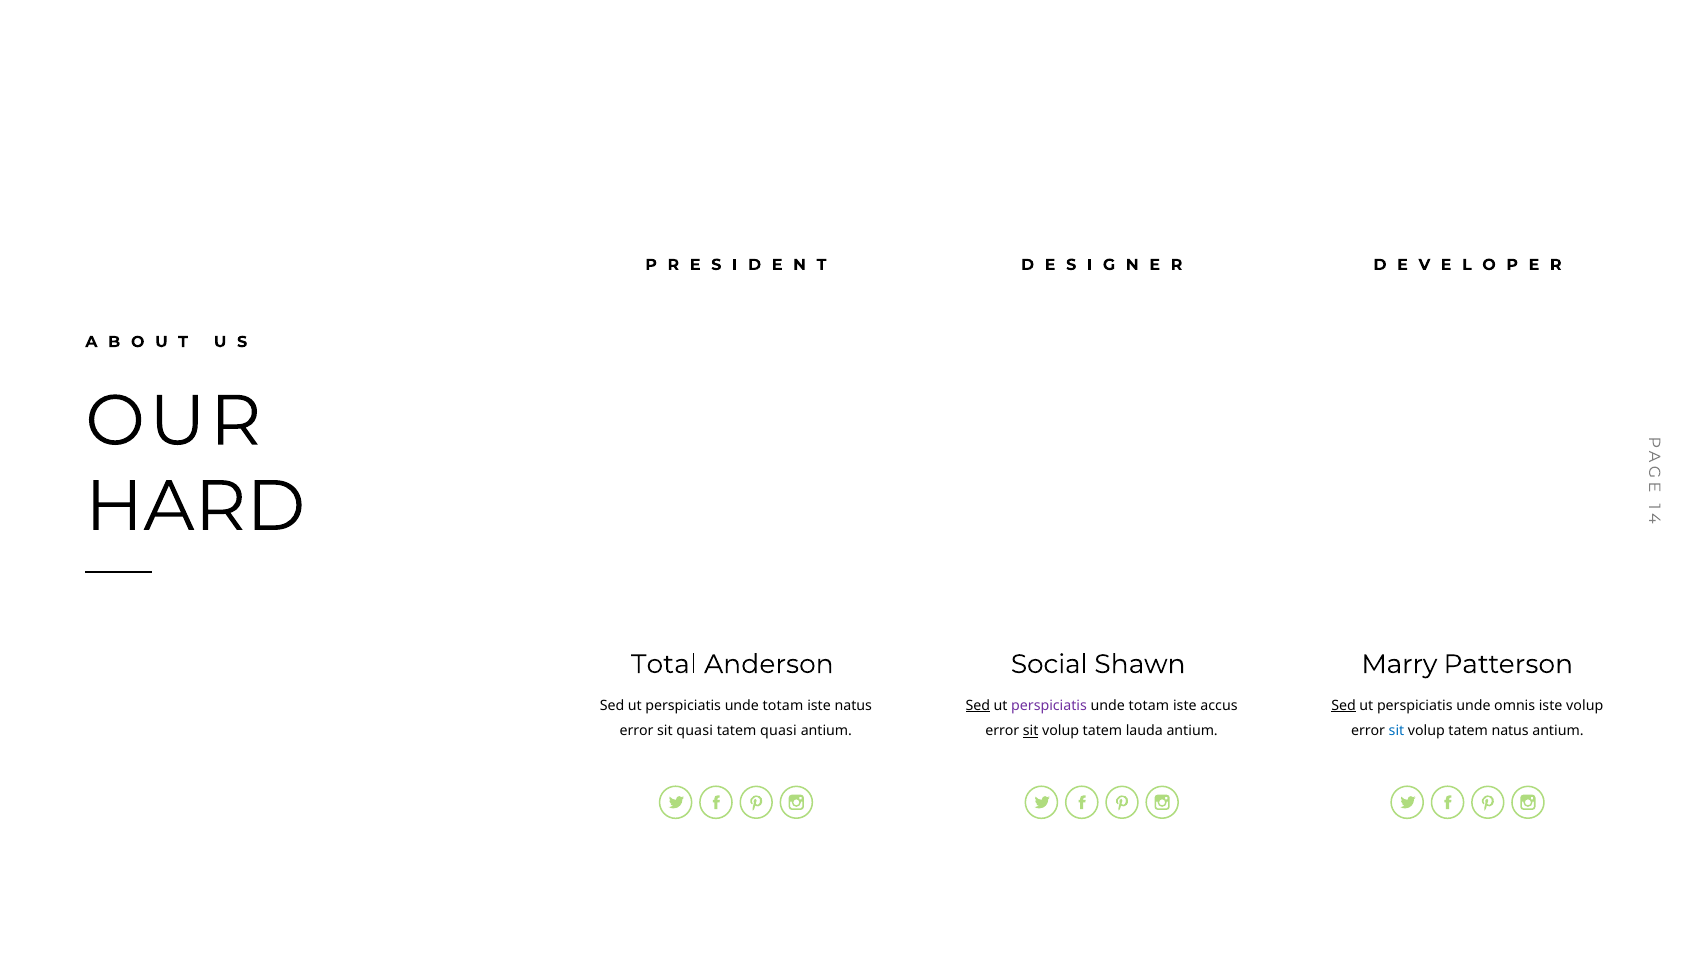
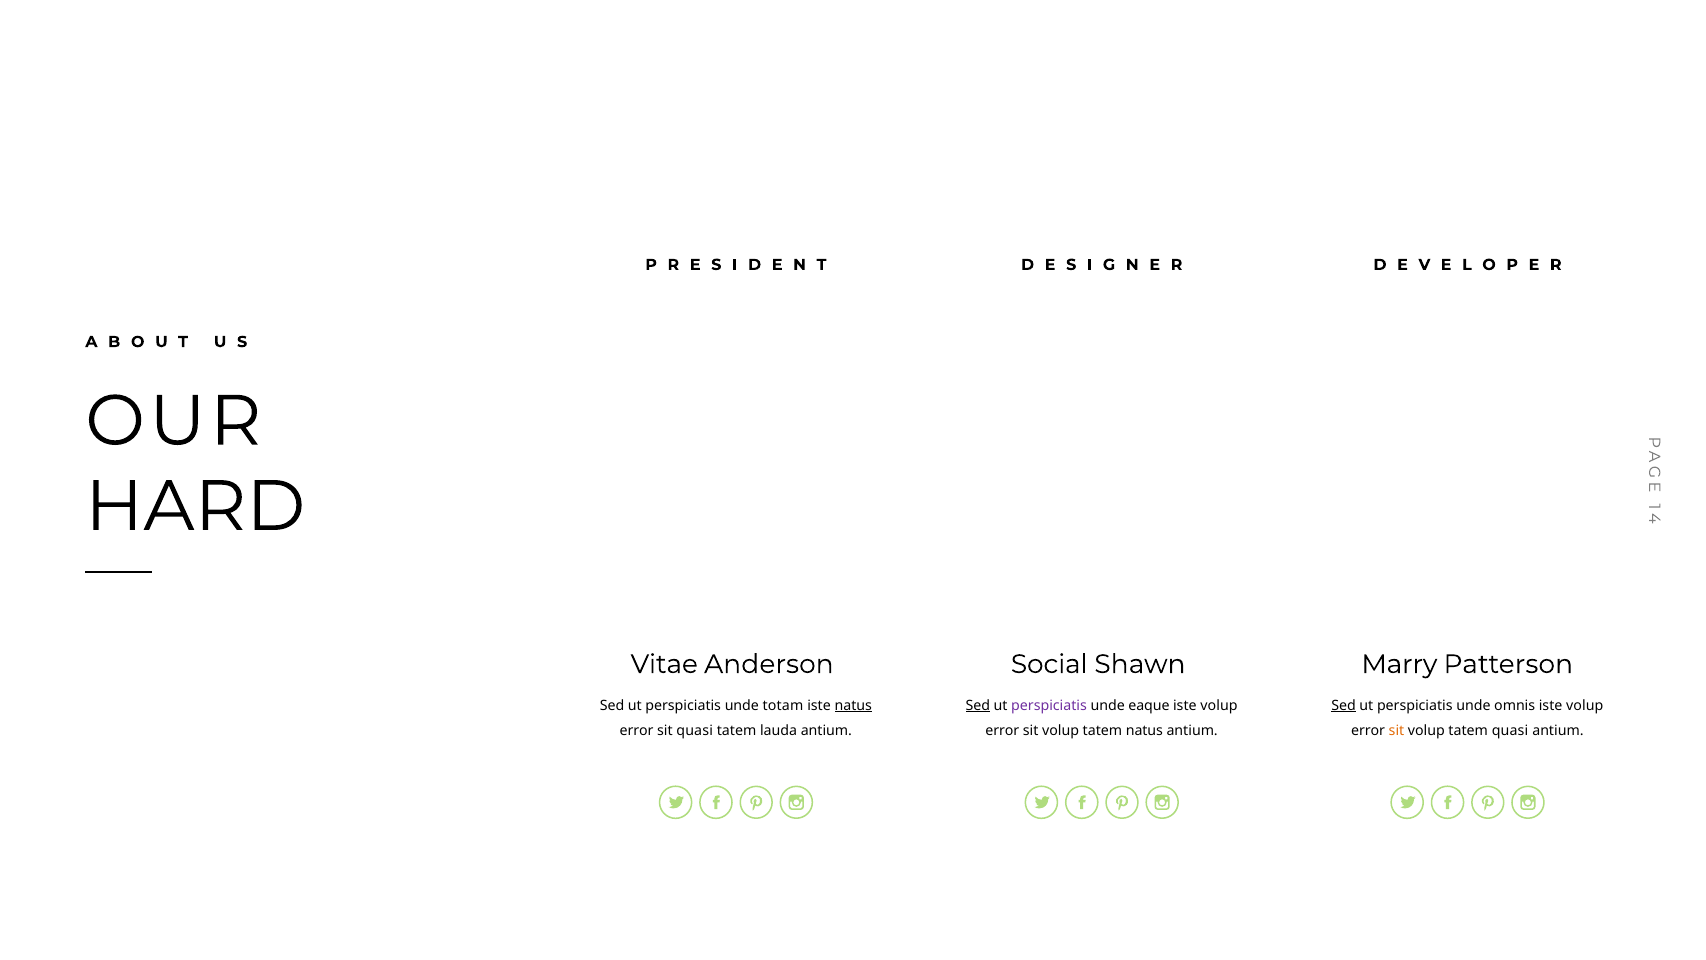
Total: Total -> Vitae (664, 664)
natus underline: none -> present (853, 705)
totam: totam -> eaque (1149, 705)
accus: accus -> volup (1219, 705)
tatem quasi: quasi -> lauda (779, 731)
sit underline: present -> none (1031, 731)
tatem lauda: lauda -> natus (1144, 731)
sit colour: blue -> orange (1397, 731)
tatem natus: natus -> quasi (1510, 731)
